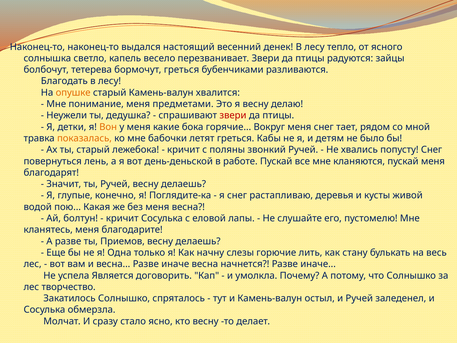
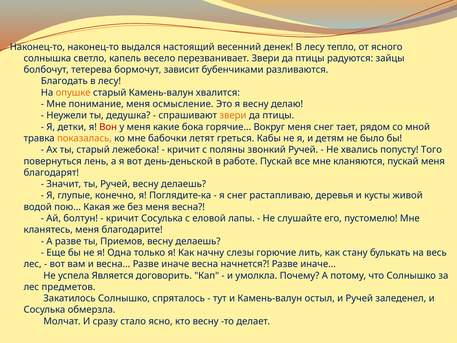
бормочут греться: греться -> зависит (182, 70)
предметами: предметами -> осмысление (183, 104)
звери colour: red -> orange (233, 115)
Вон colour: orange -> red (108, 127)
попусту Снег: Снег -> Того (431, 150)
творчество: творчество -> предметов (69, 287)
